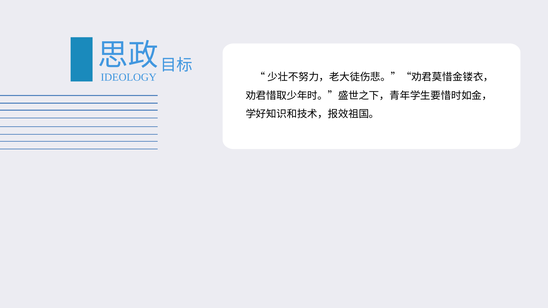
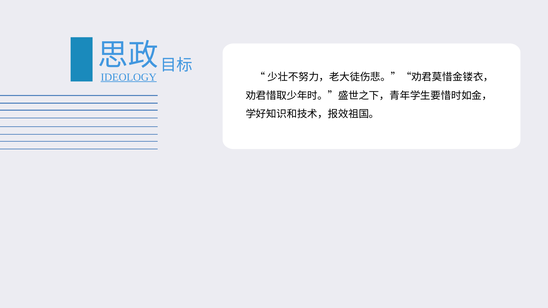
IDEOLOGY underline: none -> present (129, 77)
